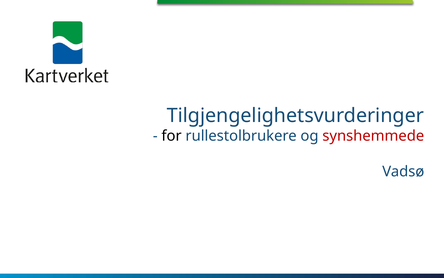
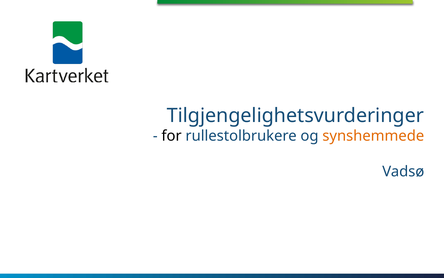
synshemmede colour: red -> orange (373, 136)
